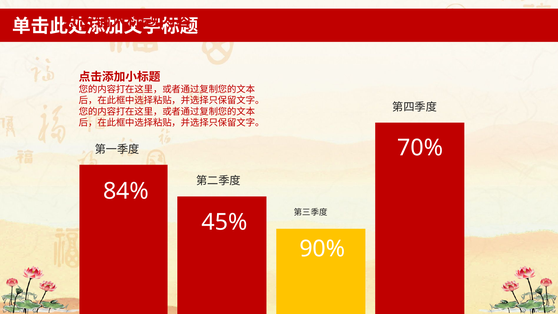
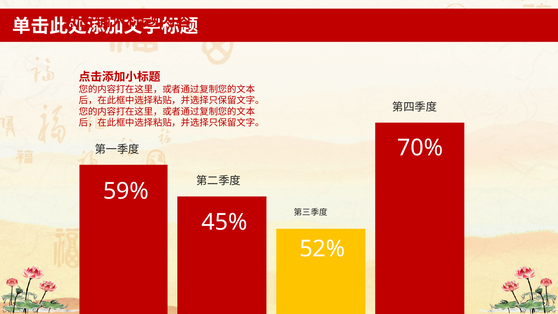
84%: 84% -> 59% (126, 191)
90%: 90% -> 52% (322, 249)
